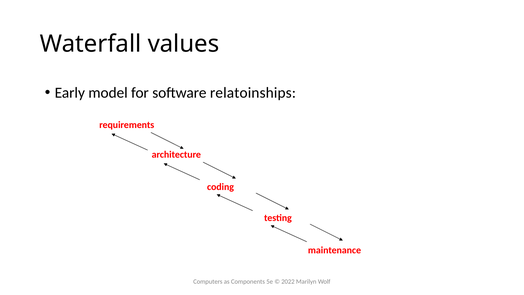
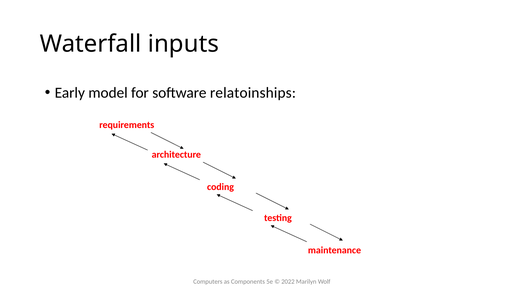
values: values -> inputs (183, 44)
